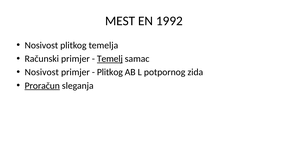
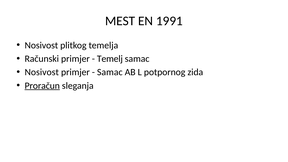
1992: 1992 -> 1991 (169, 21)
Temelj underline: present -> none (110, 59)
Plitkog: Plitkog -> Samac (110, 72)
